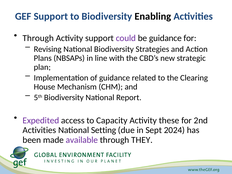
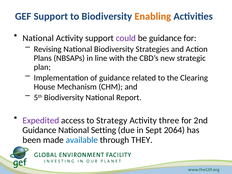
Enabling colour: black -> orange (153, 16)
Through: Through -> National (38, 38)
Capacity: Capacity -> Strategy (112, 120)
these: these -> three (169, 120)
Activities: Activities -> Guidance (39, 130)
2024: 2024 -> 2064 (174, 130)
available colour: purple -> blue (82, 140)
